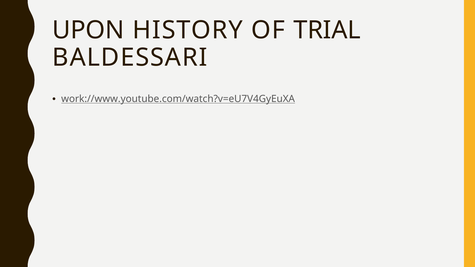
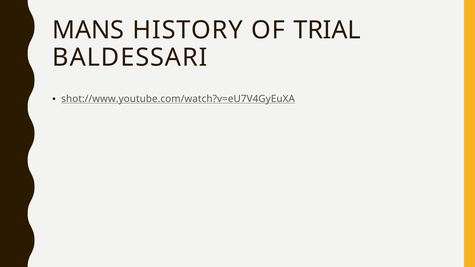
UPON: UPON -> MANS (88, 30)
work://www.youtube.com/watch?v=eU7V4GyEuXA: work://www.youtube.com/watch?v=eU7V4GyEuXA -> shot://www.youtube.com/watch?v=eU7V4GyEuXA (178, 99)
